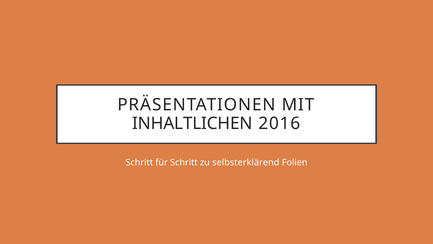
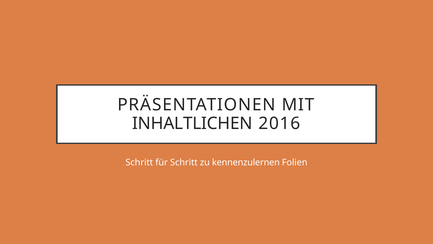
selbsterklärend: selbsterklärend -> kennenzulernen (246, 162)
